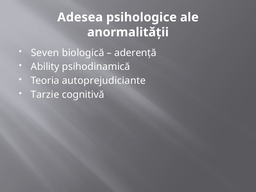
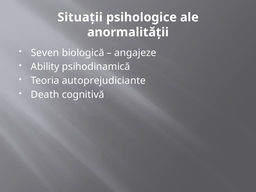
Adesea: Adesea -> Situaţii (80, 17)
aderenţă: aderenţă -> angajeze (135, 53)
Tarzie: Tarzie -> Death (45, 95)
